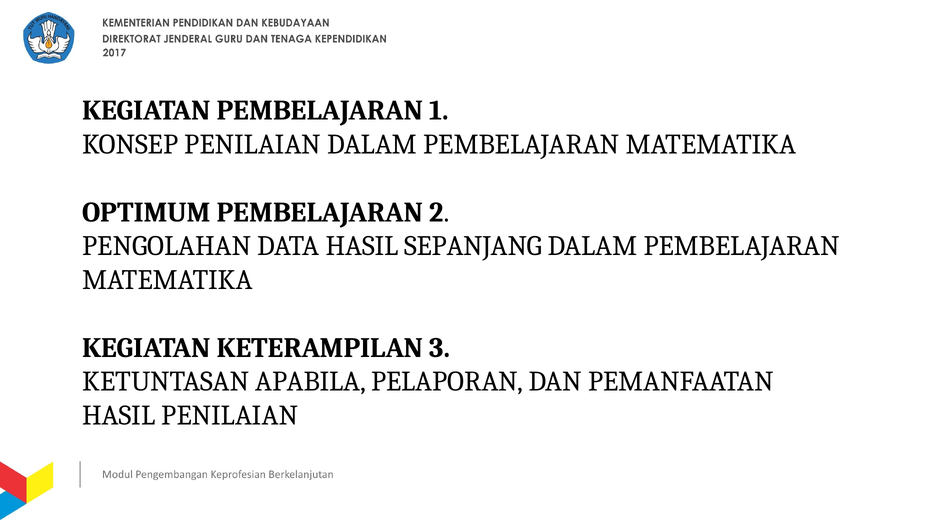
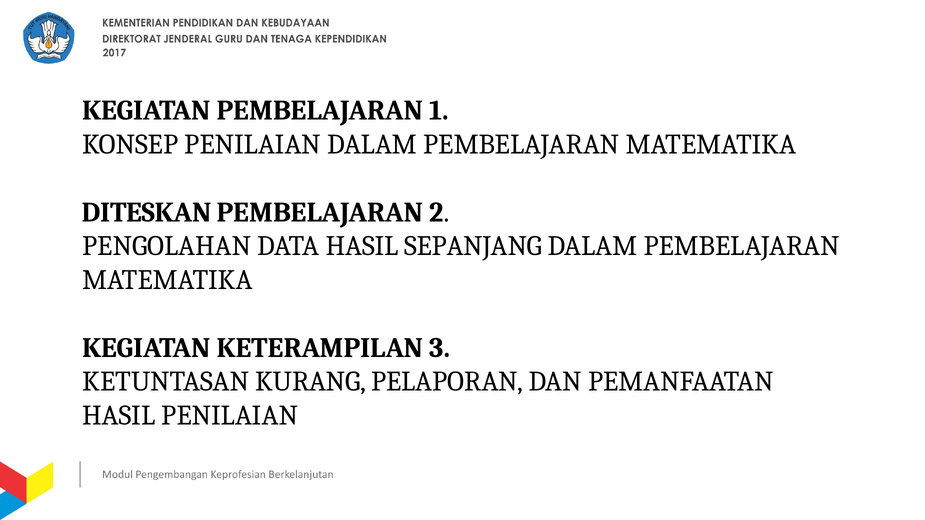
OPTIMUM: OPTIMUM -> DITESKAN (147, 212)
APABILA: APABILA -> KURANG (311, 382)
